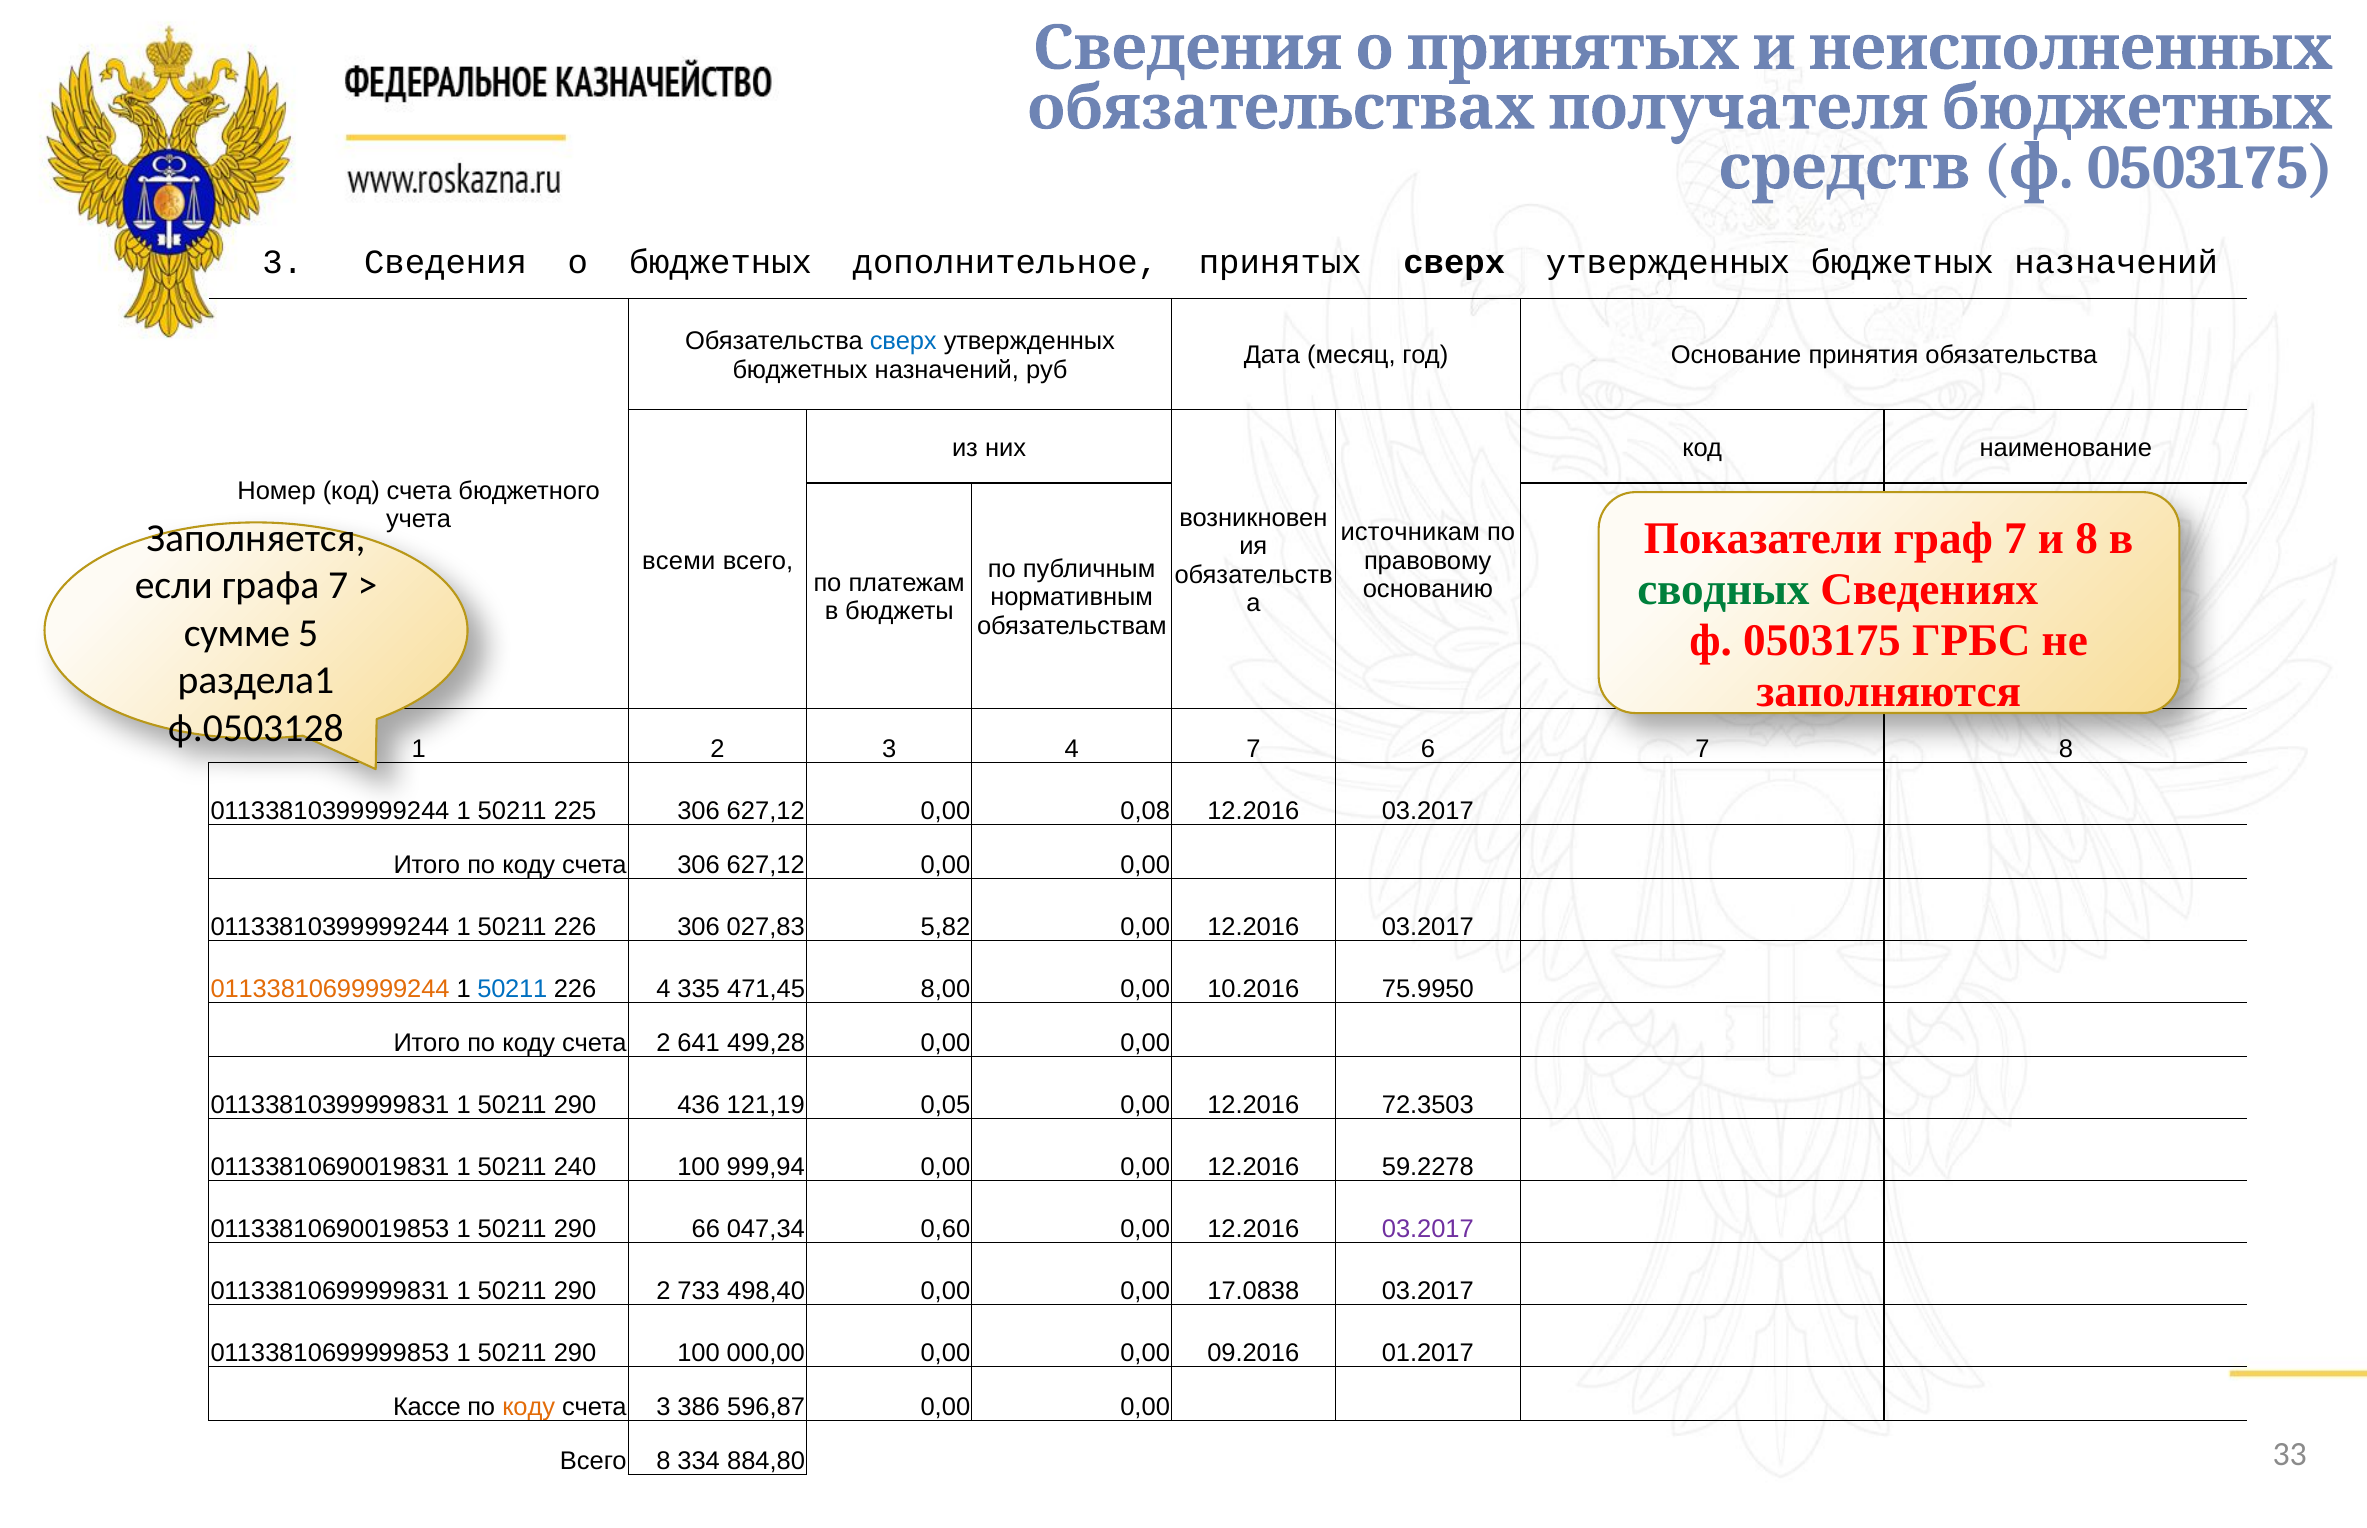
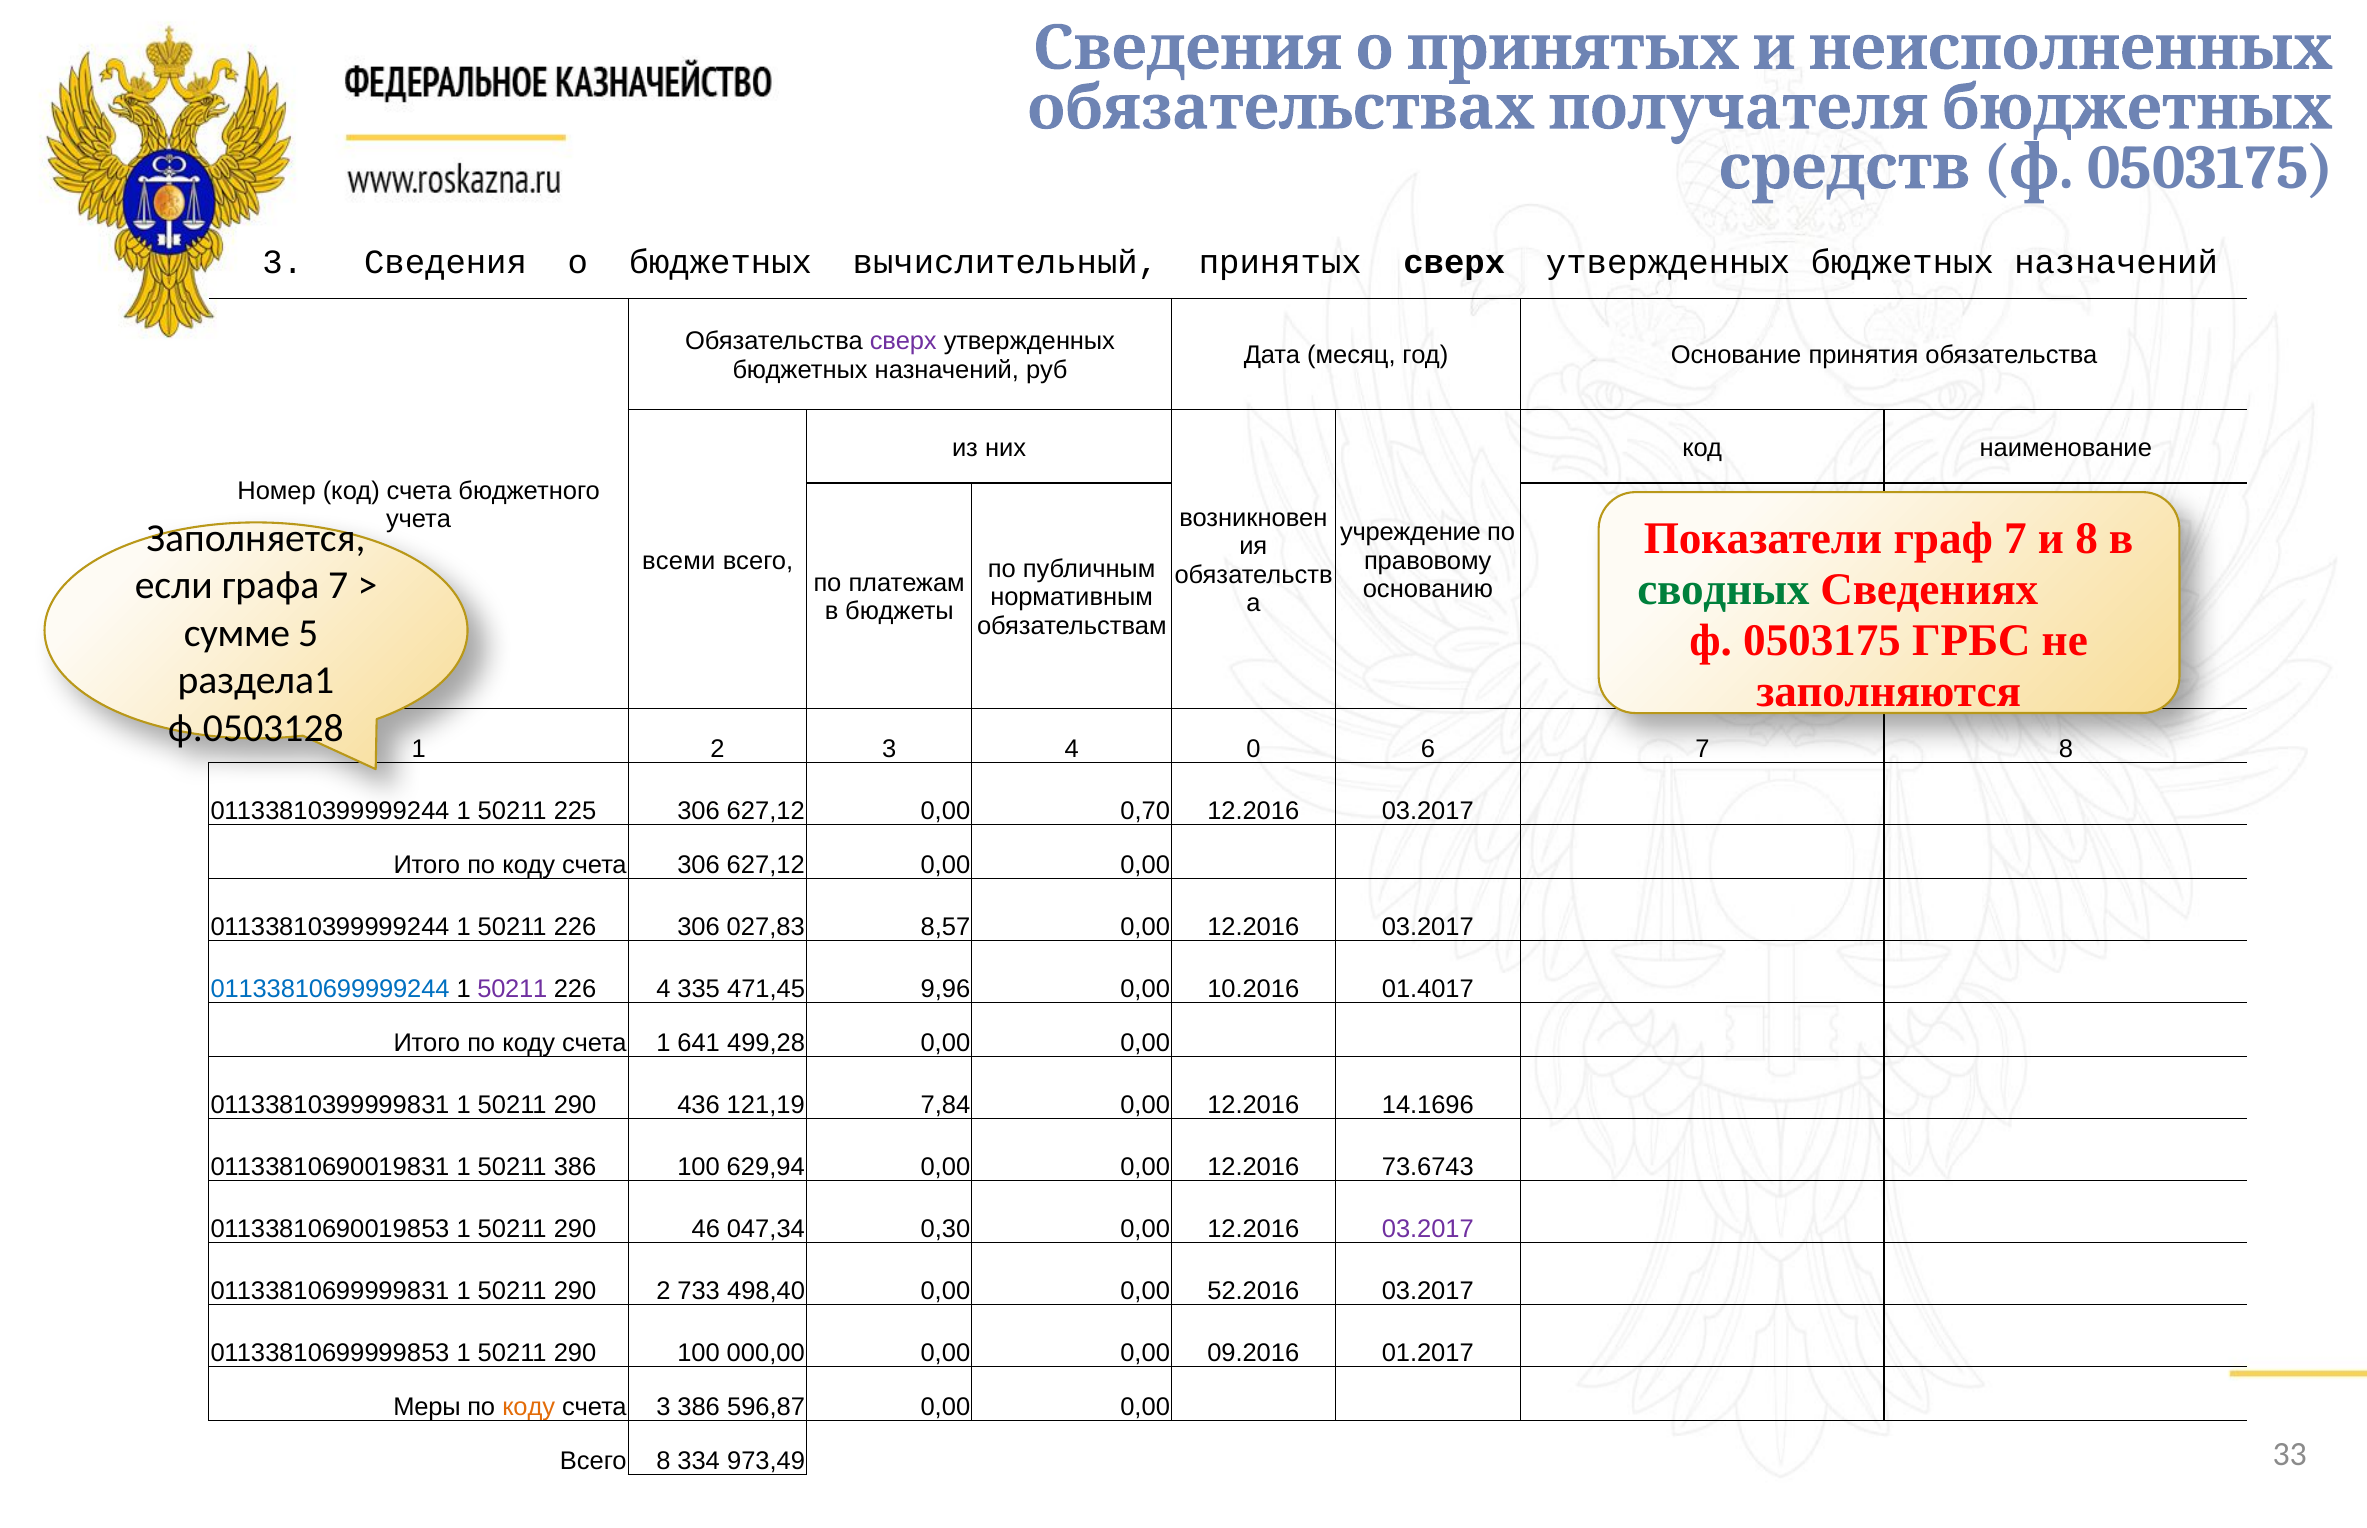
дополнительное: дополнительное -> вычислительный (1005, 263)
сверх colour: blue -> purple (903, 341)
источникам: источникам -> учреждение (1410, 532)
4 7: 7 -> 0 (1253, 749)
0,08: 0,08 -> 0,70 (1145, 811)
5,82: 5,82 -> 8,57 (945, 927)
01133810699999244 colour: orange -> blue (330, 989)
50211 colour: blue -> purple (512, 989)
8,00: 8,00 -> 9,96 (945, 989)
75.9950: 75.9950 -> 01.4017 (1428, 989)
счета 2: 2 -> 1 (663, 1043)
0,05: 0,05 -> 7,84 (945, 1105)
72.3503: 72.3503 -> 14.1696 (1428, 1105)
50211 240: 240 -> 386 (575, 1167)
999,94: 999,94 -> 629,94 (766, 1167)
59.2278: 59.2278 -> 73.6743 (1428, 1167)
66: 66 -> 46 (706, 1229)
0,60: 0,60 -> 0,30 (945, 1229)
17.0838: 17.0838 -> 52.2016 (1253, 1291)
Кассе: Кассе -> Меры (427, 1407)
884,80: 884,80 -> 973,49 (766, 1461)
